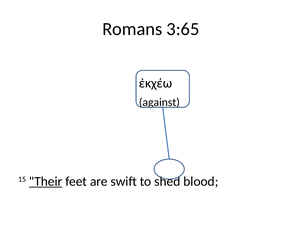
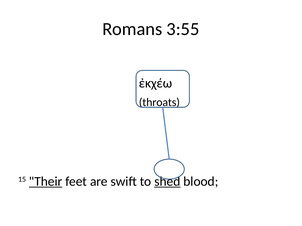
3:65: 3:65 -> 3:55 (183, 29)
against: against -> throats (159, 102)
shed underline: none -> present (167, 182)
